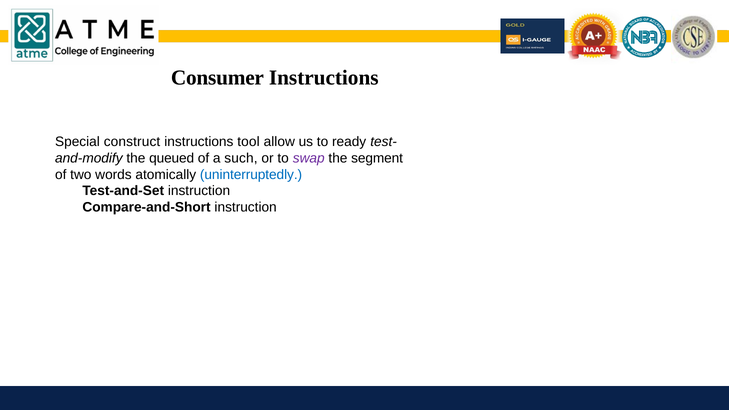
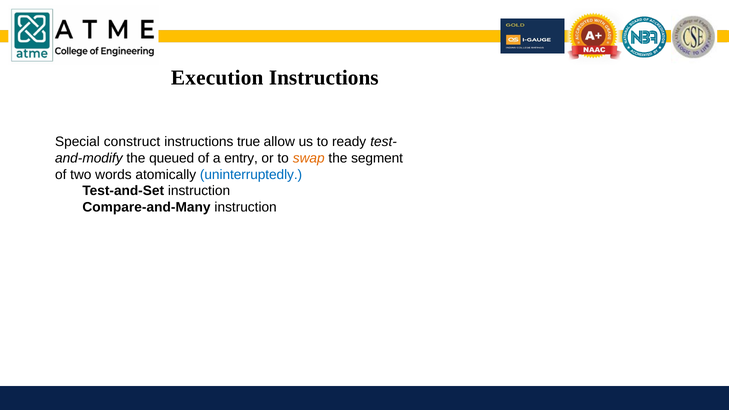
Consumer: Consumer -> Execution (217, 78)
tool: tool -> true (249, 142)
such: such -> entry (241, 158)
swap colour: purple -> orange (309, 158)
Compare-and-Short: Compare-and-Short -> Compare-and-Many (146, 207)
